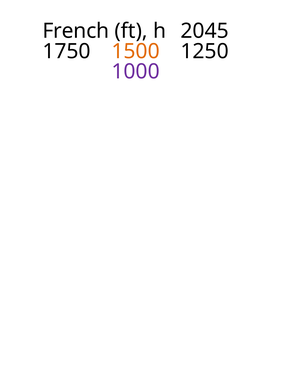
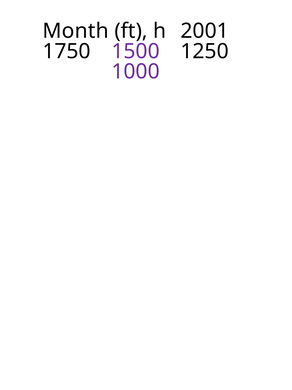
French: French -> Month (76, 31)
2045: 2045 -> 2001 (205, 31)
1500 colour: orange -> purple (136, 51)
